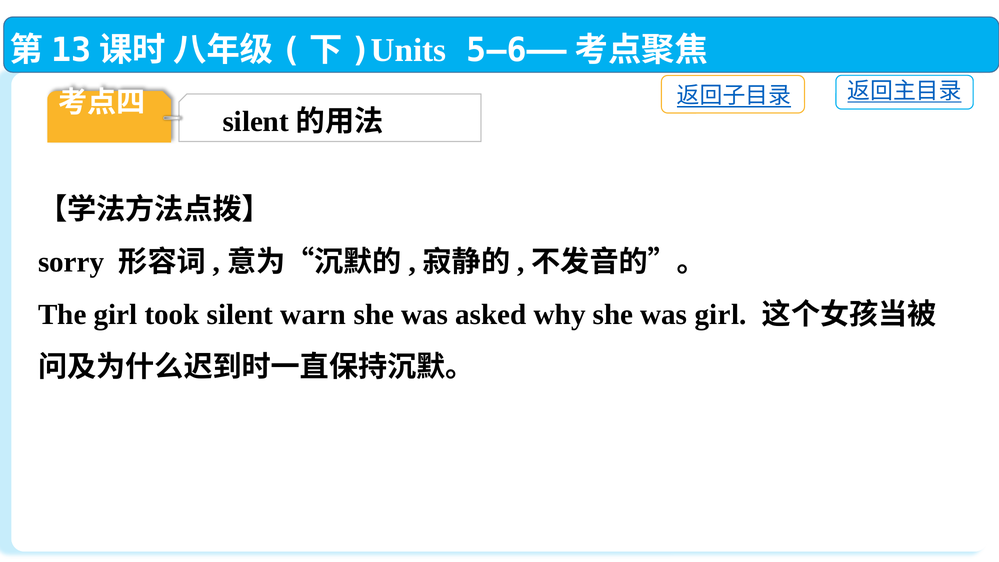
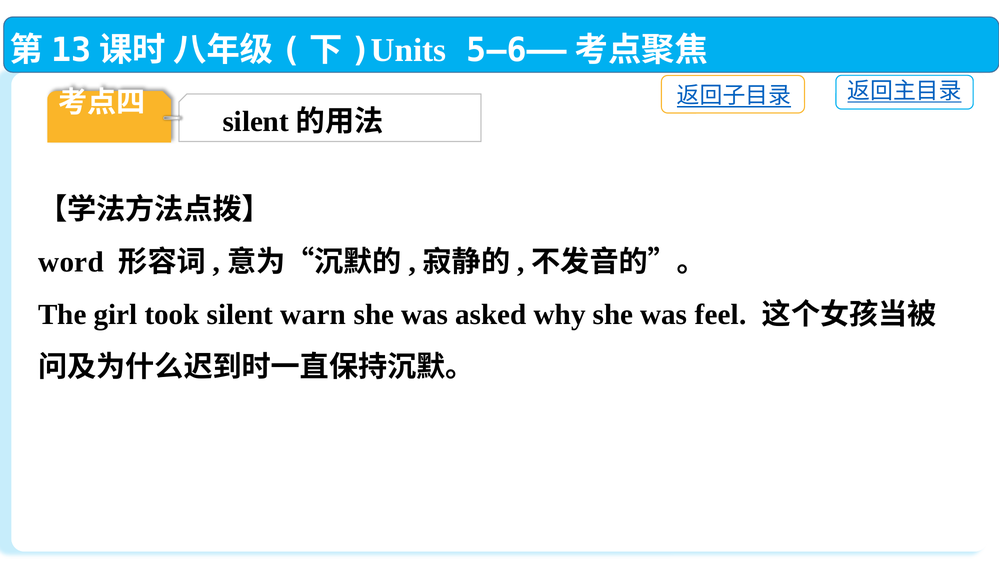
sorry: sorry -> word (71, 262)
was girl: girl -> feel (721, 314)
